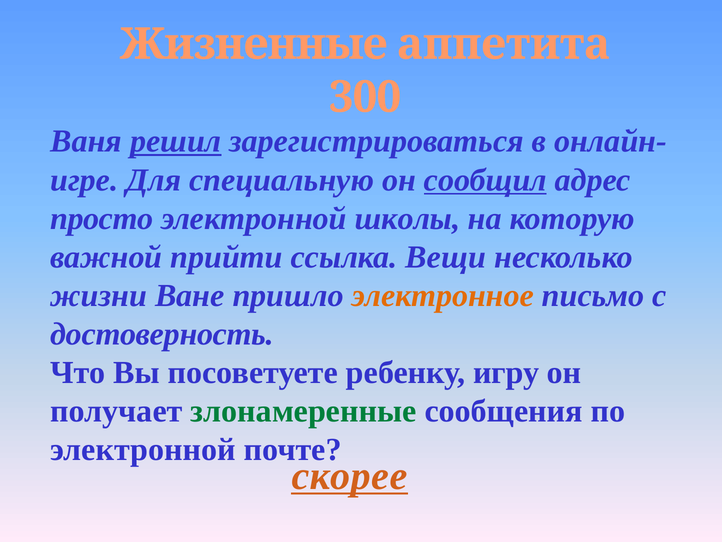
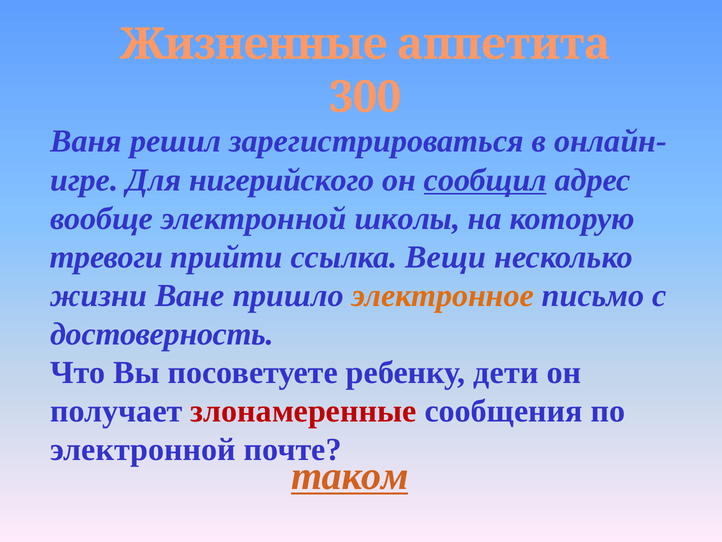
решил underline: present -> none (176, 141)
специальную: специальную -> нигерийского (282, 180)
просто: просто -> вообще (102, 218)
важной: важной -> тревоги (106, 257)
игру: игру -> дети (506, 372)
злонамеренные colour: green -> red (303, 411)
скорее: скорее -> таком (350, 476)
